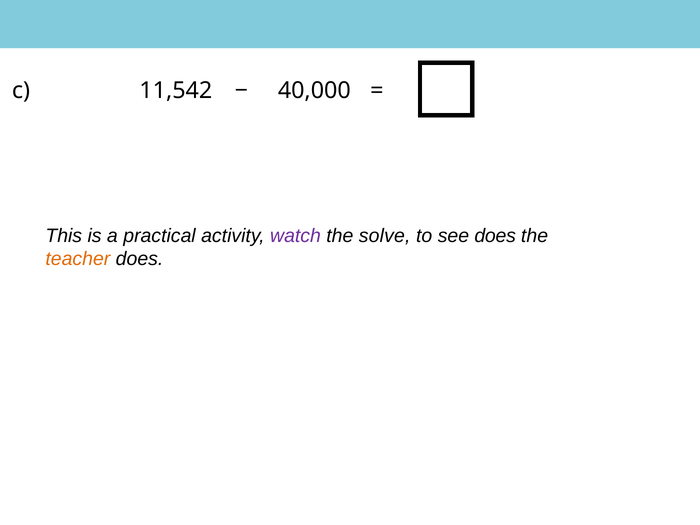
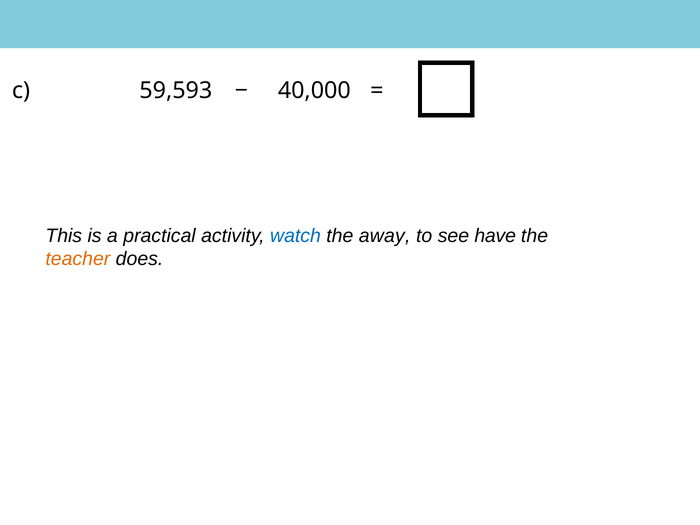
11,542: 11,542 -> 59,593 (176, 90)
watch colour: purple -> blue (295, 236)
solve: solve -> away (385, 236)
see does: does -> have (495, 236)
